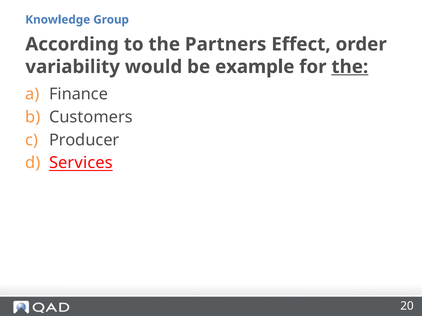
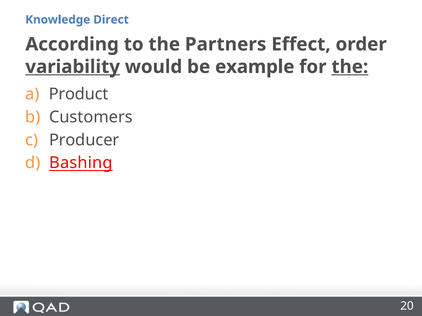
Group: Group -> Direct (111, 20)
variability underline: none -> present (73, 67)
Finance: Finance -> Product (79, 94)
Services: Services -> Bashing (81, 163)
